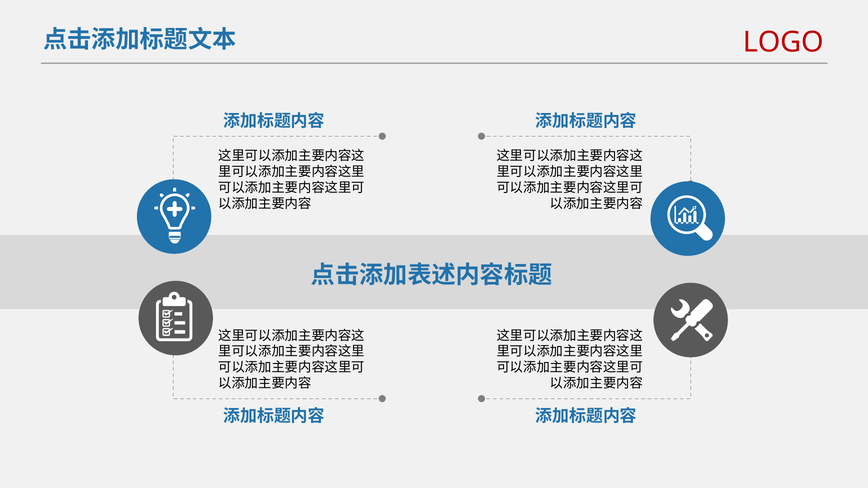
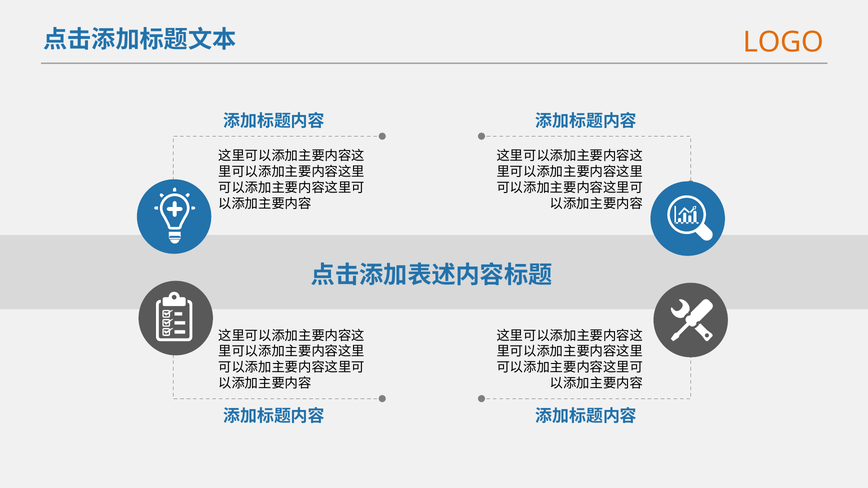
LOGO colour: red -> orange (783, 42)
